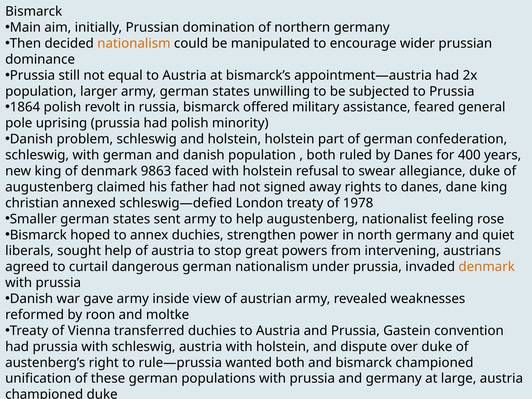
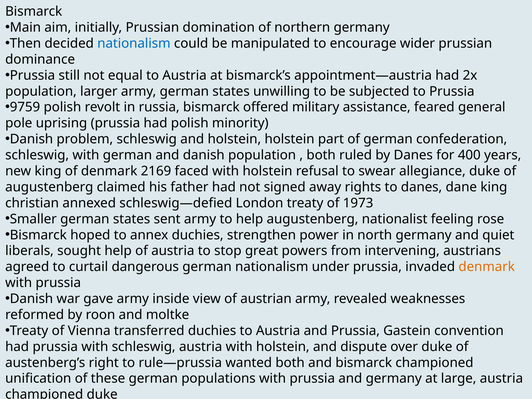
nationalism colour: orange -> blue (134, 43)
1864: 1864 -> 9759 (25, 107)
9863: 9863 -> 2169 (156, 171)
1978: 1978 -> 1973 (358, 203)
